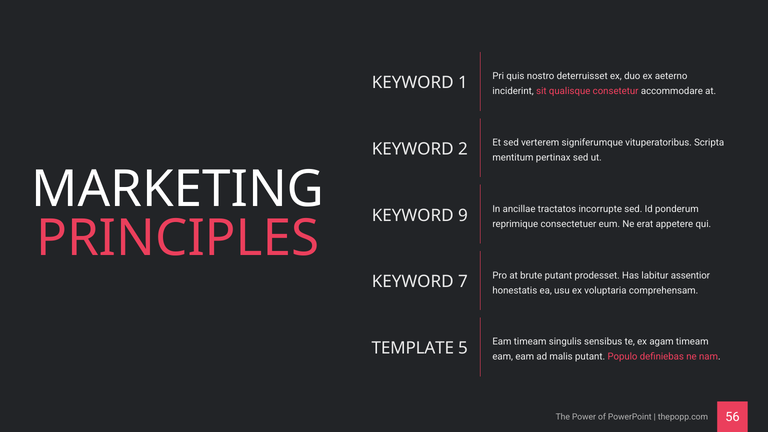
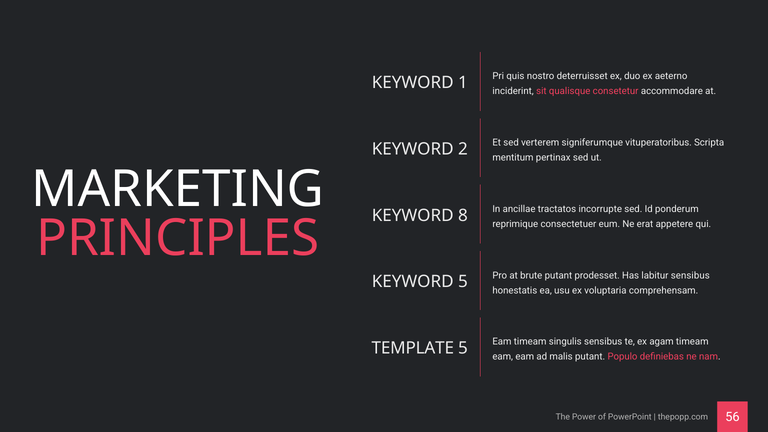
9: 9 -> 8 (463, 215)
labitur assentior: assentior -> sensibus (690, 275)
KEYWORD 7: 7 -> 5 (463, 282)
